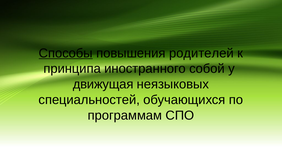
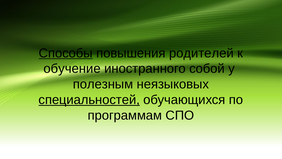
принципа: принципа -> обучение (72, 69)
движущая: движущая -> полезным (103, 84)
специальностей underline: none -> present (89, 100)
